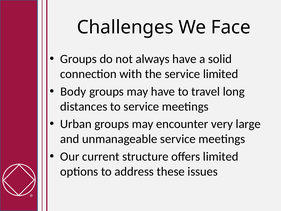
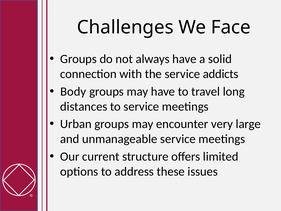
service limited: limited -> addicts (221, 74)
